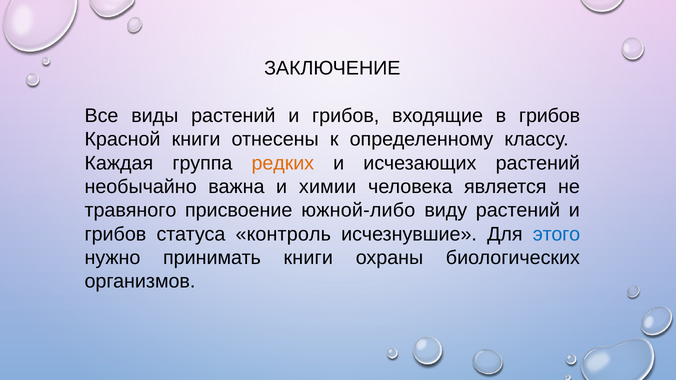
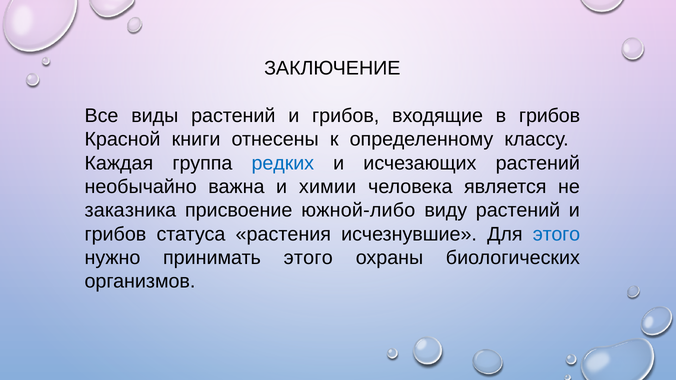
редких colour: orange -> blue (283, 163)
травяного: травяного -> заказника (130, 211)
контроль: контроль -> растения (283, 234)
принимать книги: книги -> этого (308, 258)
